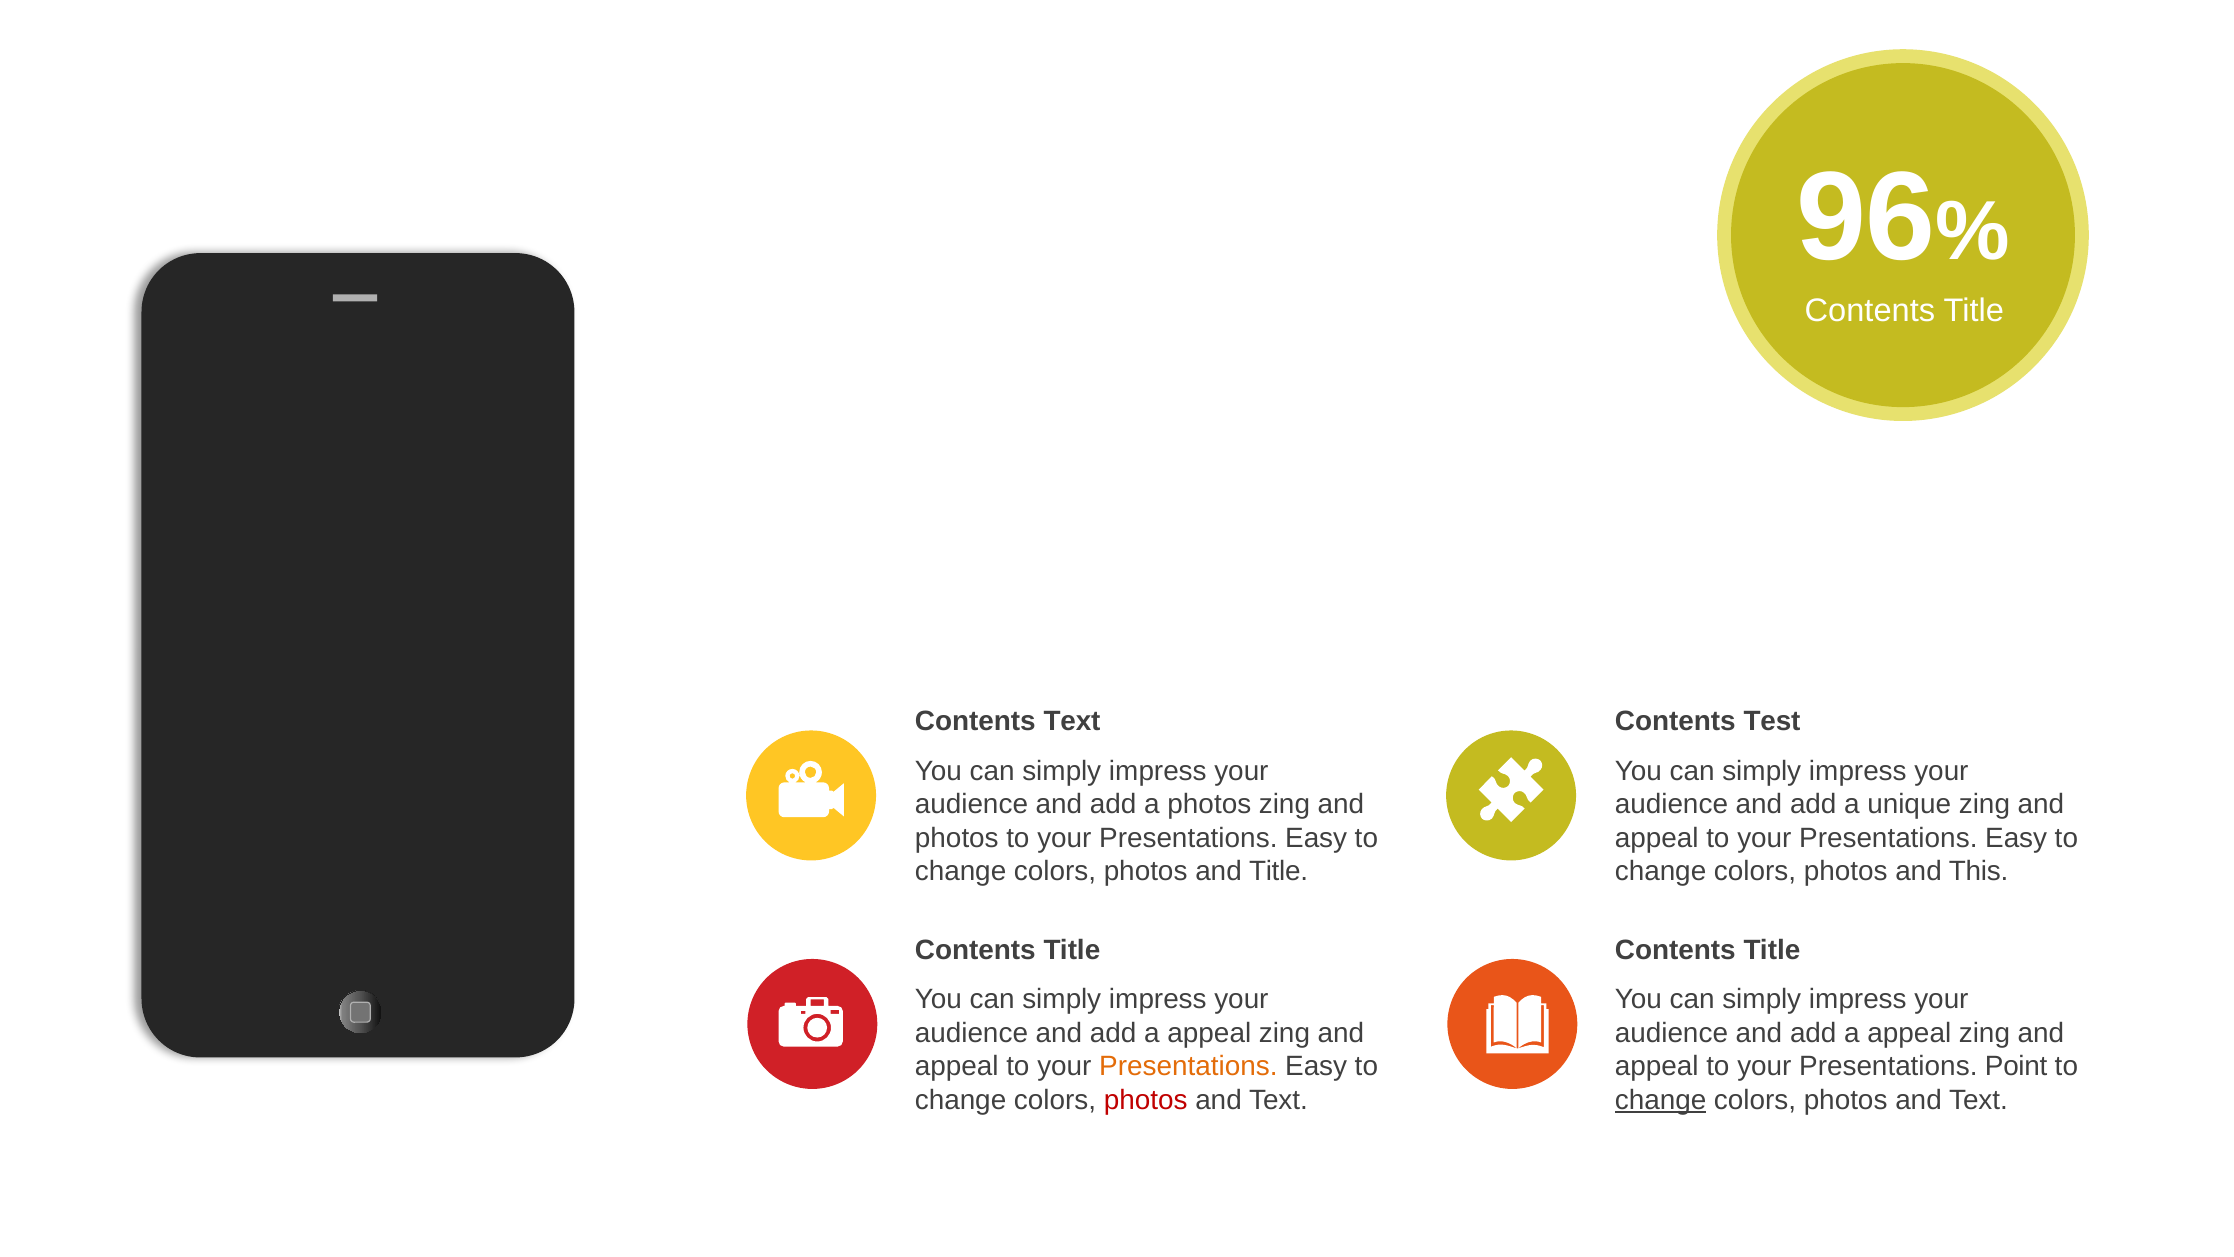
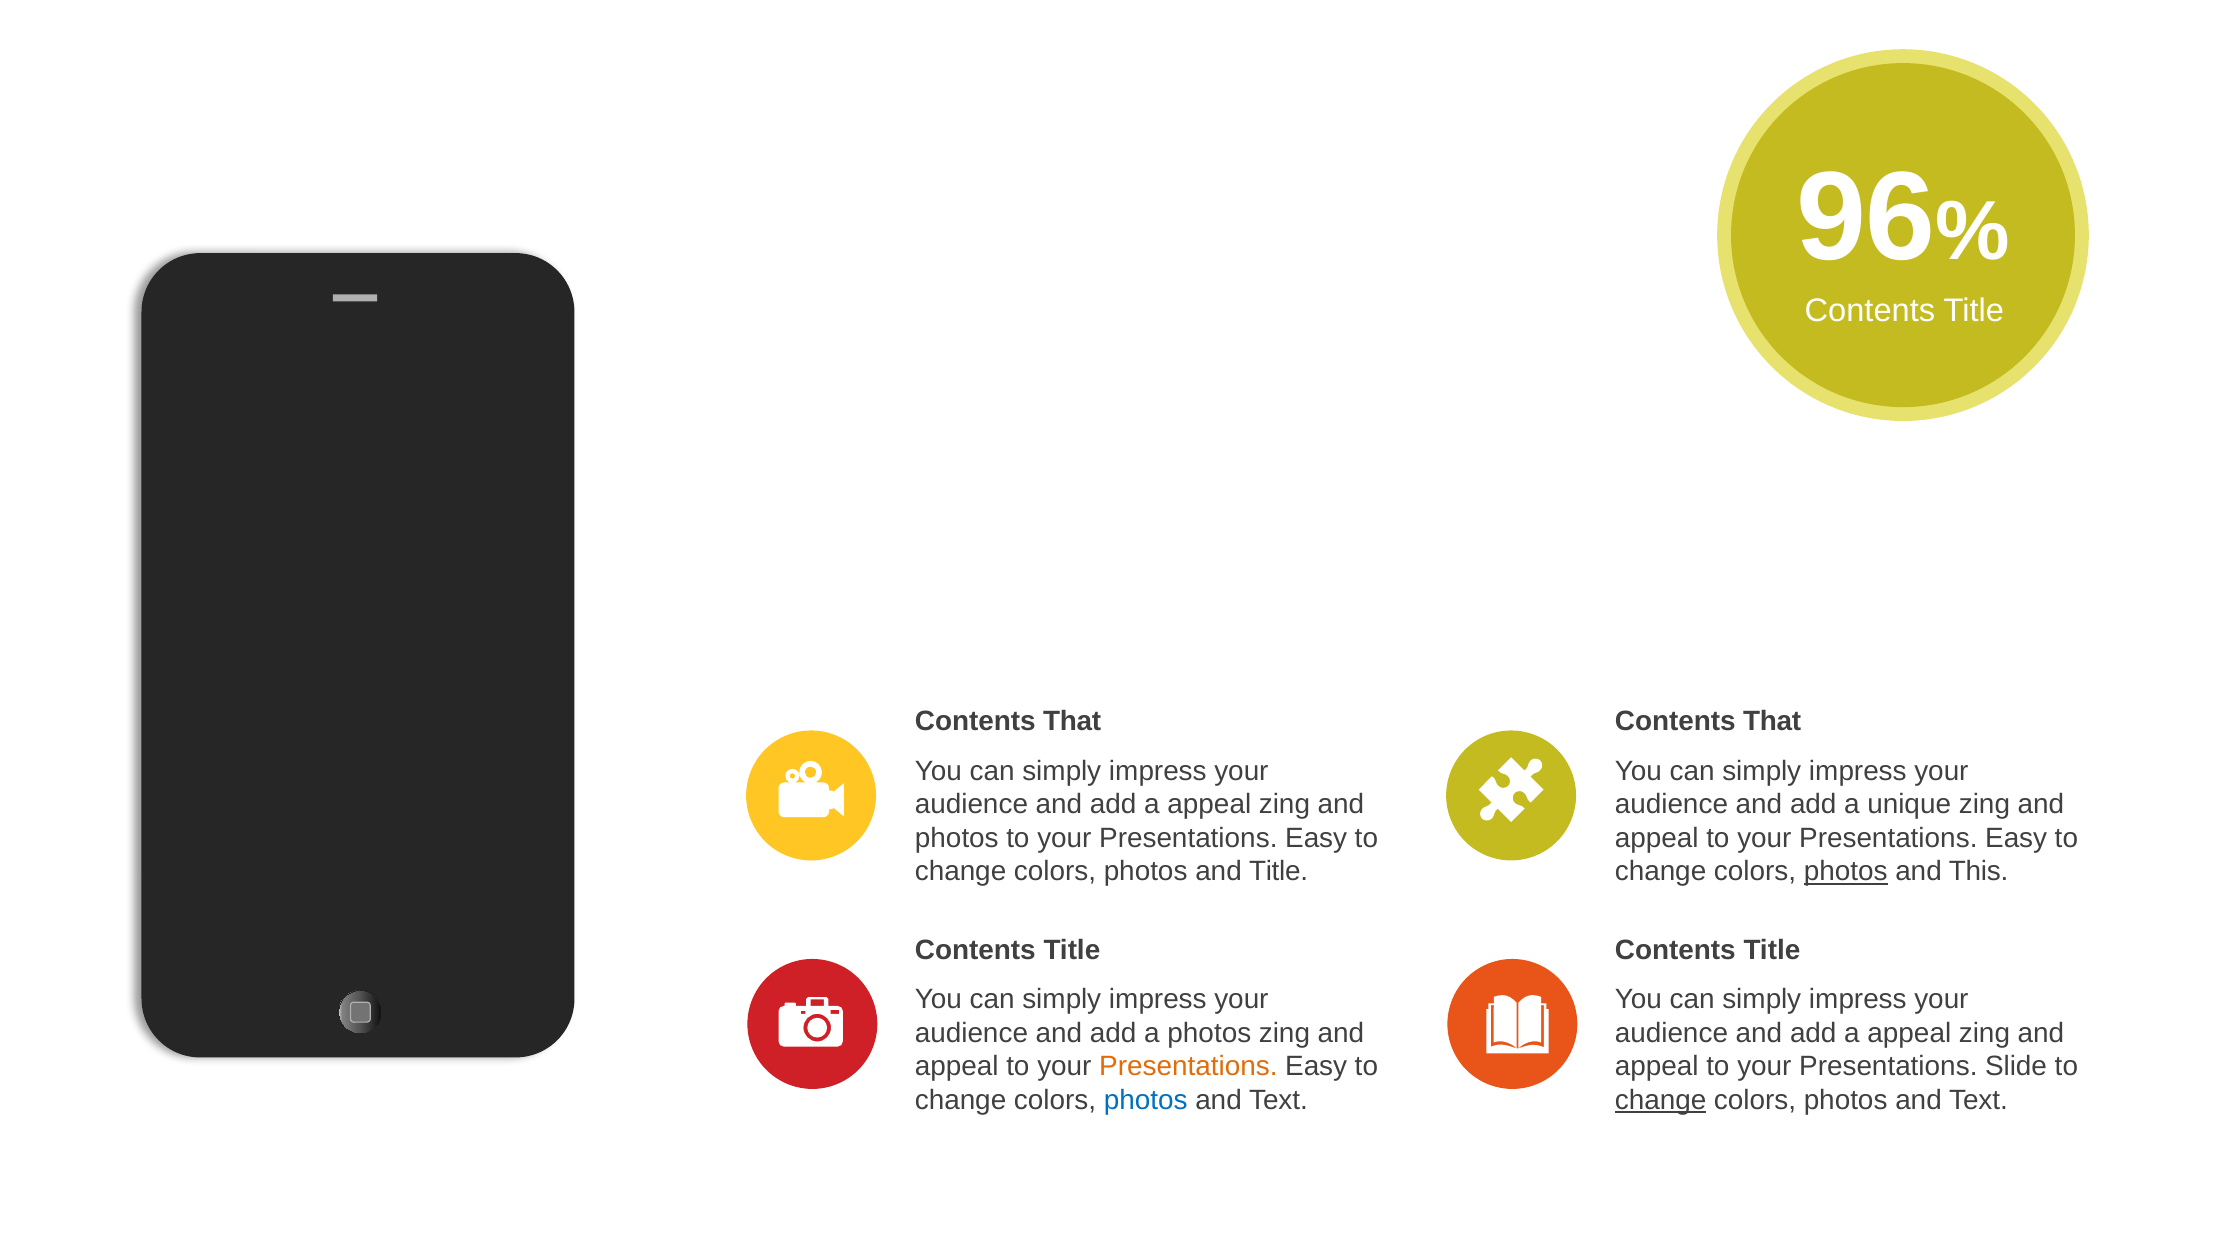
Text: Text -> That (1072, 721)
Test: Test -> That (1772, 721)
photos: photos -> appeal (1209, 804)
photos underline: none -> present (1846, 871)
appeal: appeal -> photos (1209, 1033)
Point: Point -> Slide (2016, 1066)
photos colour: red -> blue (1146, 1100)
